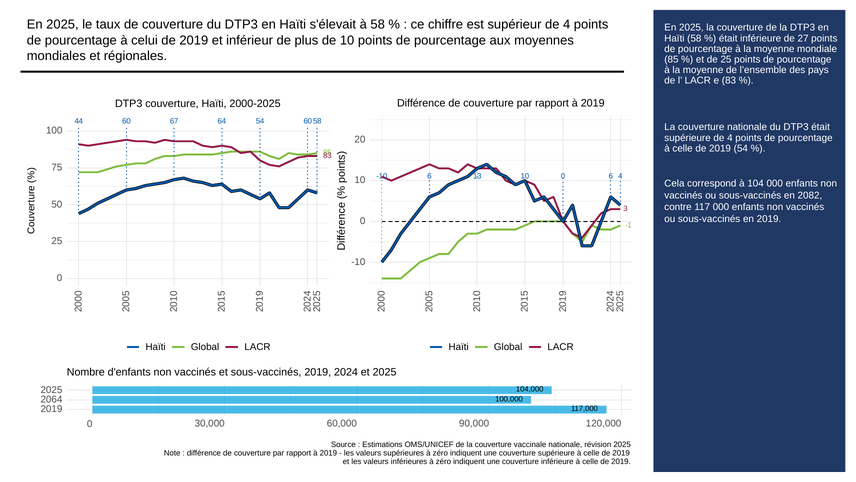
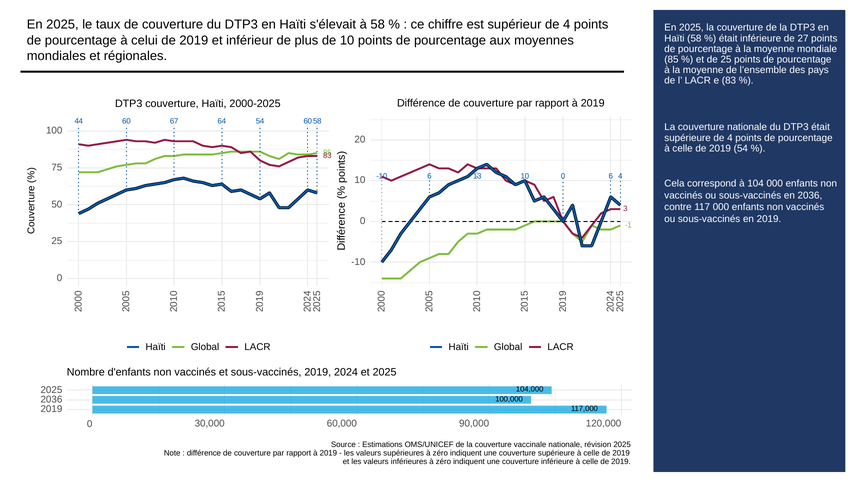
en 2082: 2082 -> 2036 (810, 195)
2064: 2064 -> 2036 (51, 399)
